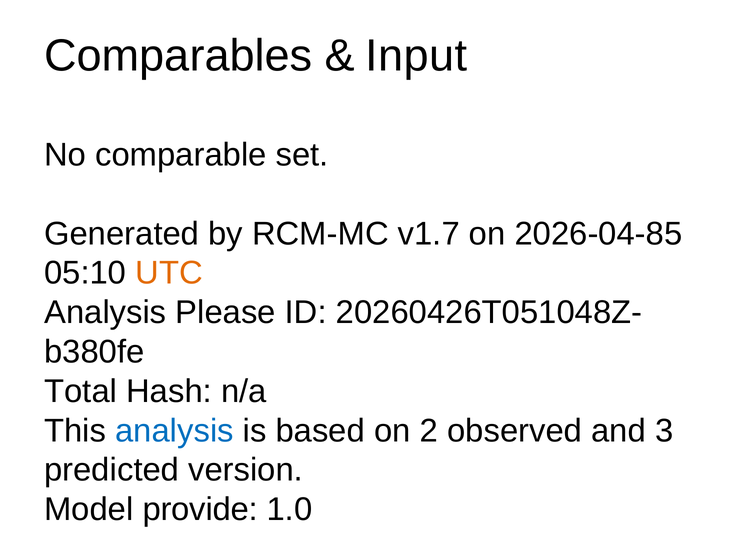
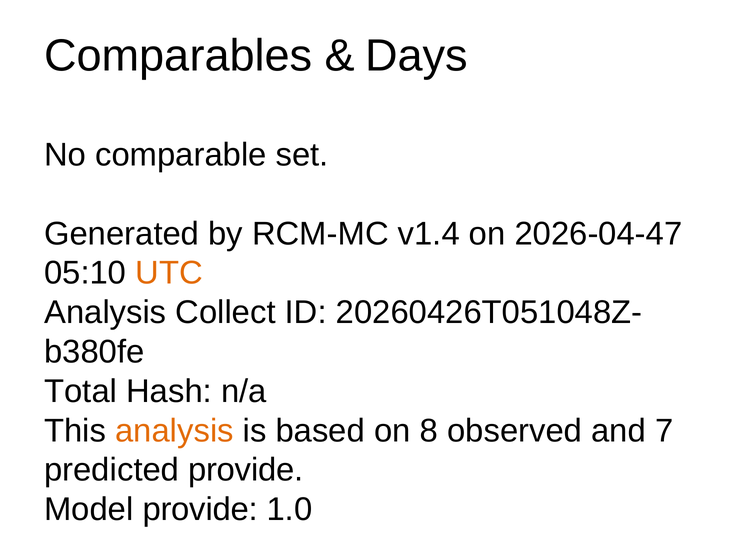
Input: Input -> Days (416, 56)
v1.7: v1.7 -> v1.4 (429, 233)
2026-04-85: 2026-04-85 -> 2026-04-47 (598, 233)
Please: Please -> Collect (226, 312)
analysis colour: blue -> orange (174, 430)
2: 2 -> 8 (429, 430)
3: 3 -> 7 (664, 430)
predicted version: version -> provide (246, 470)
